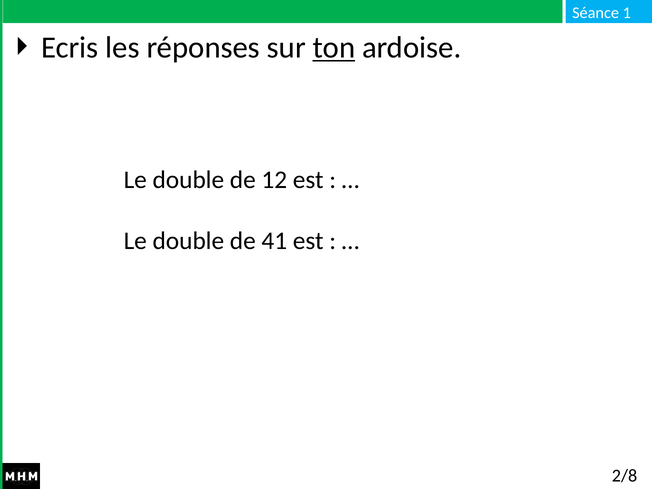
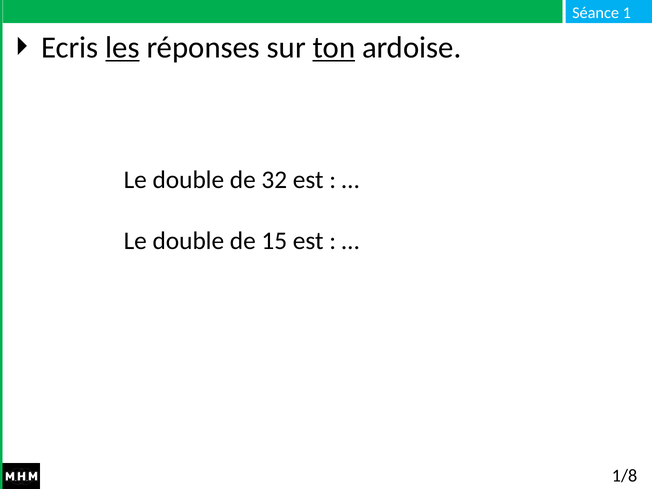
les underline: none -> present (123, 48)
12: 12 -> 32 (274, 180)
41: 41 -> 15 (274, 241)
2/8: 2/8 -> 1/8 (625, 476)
